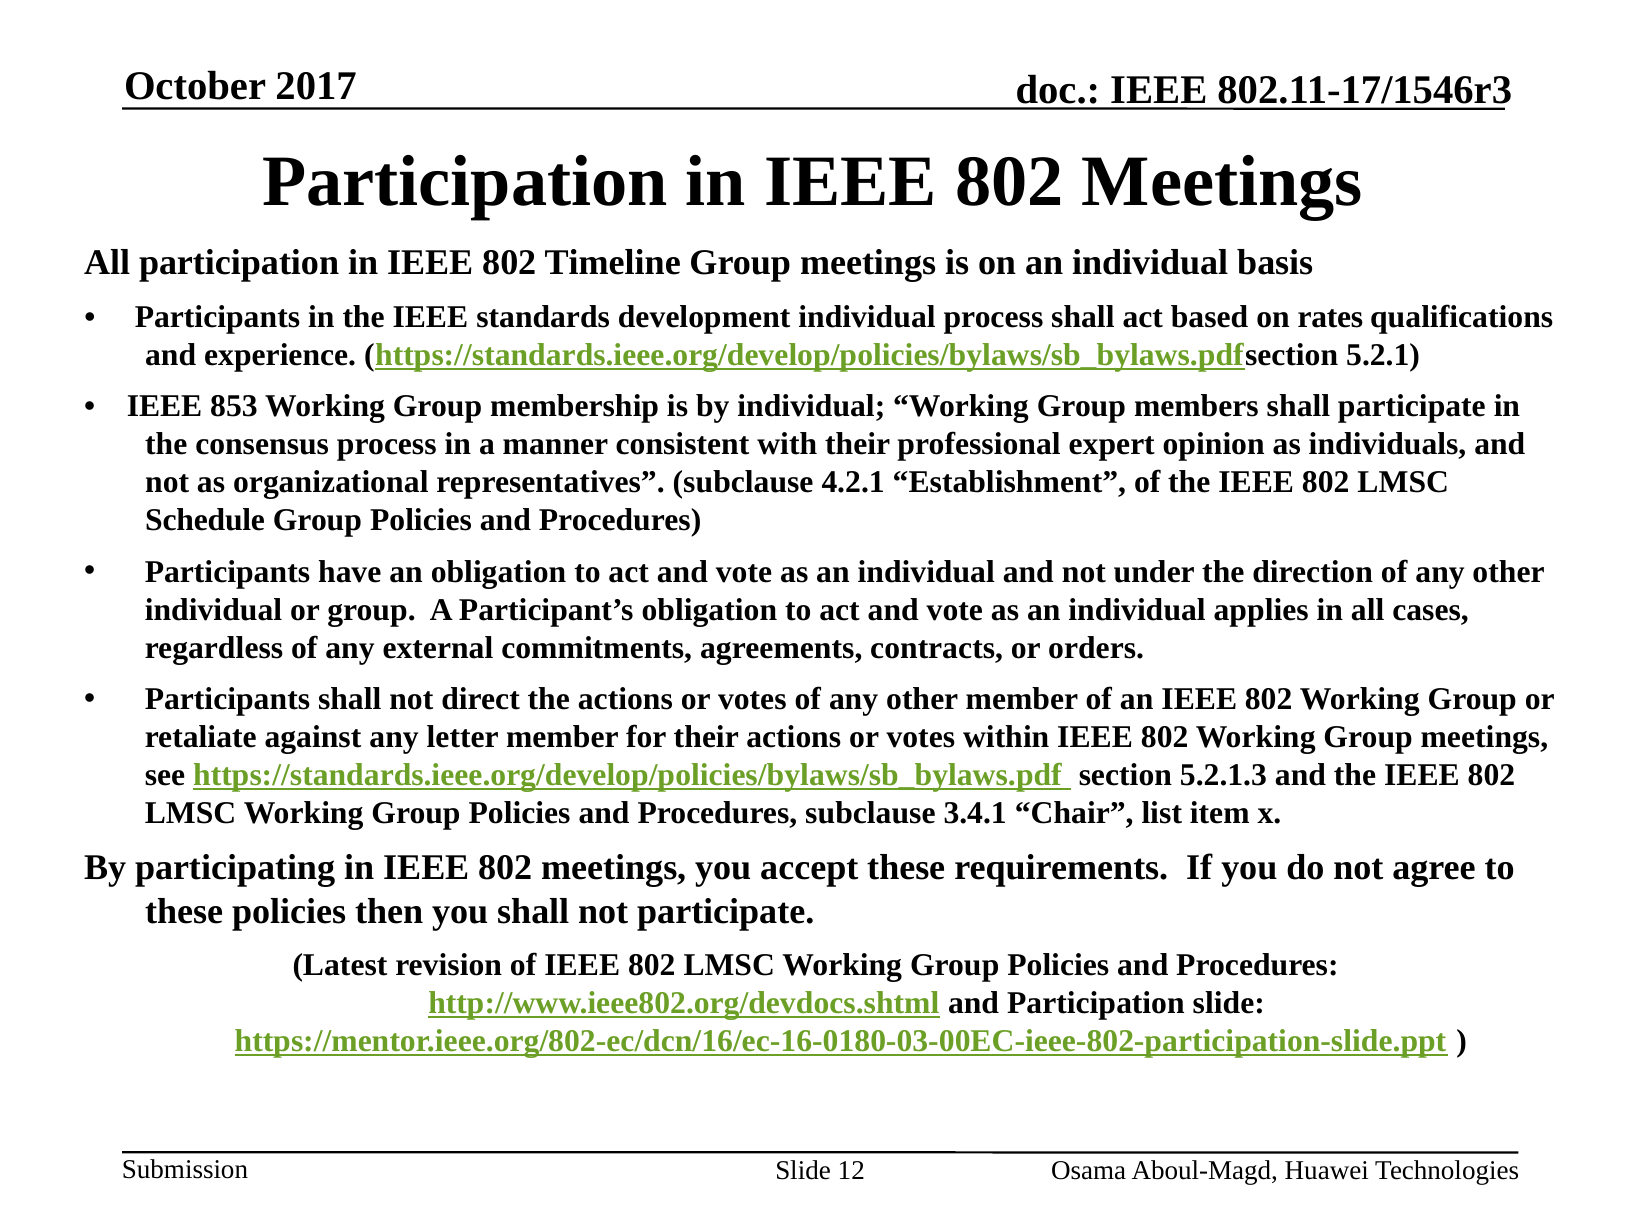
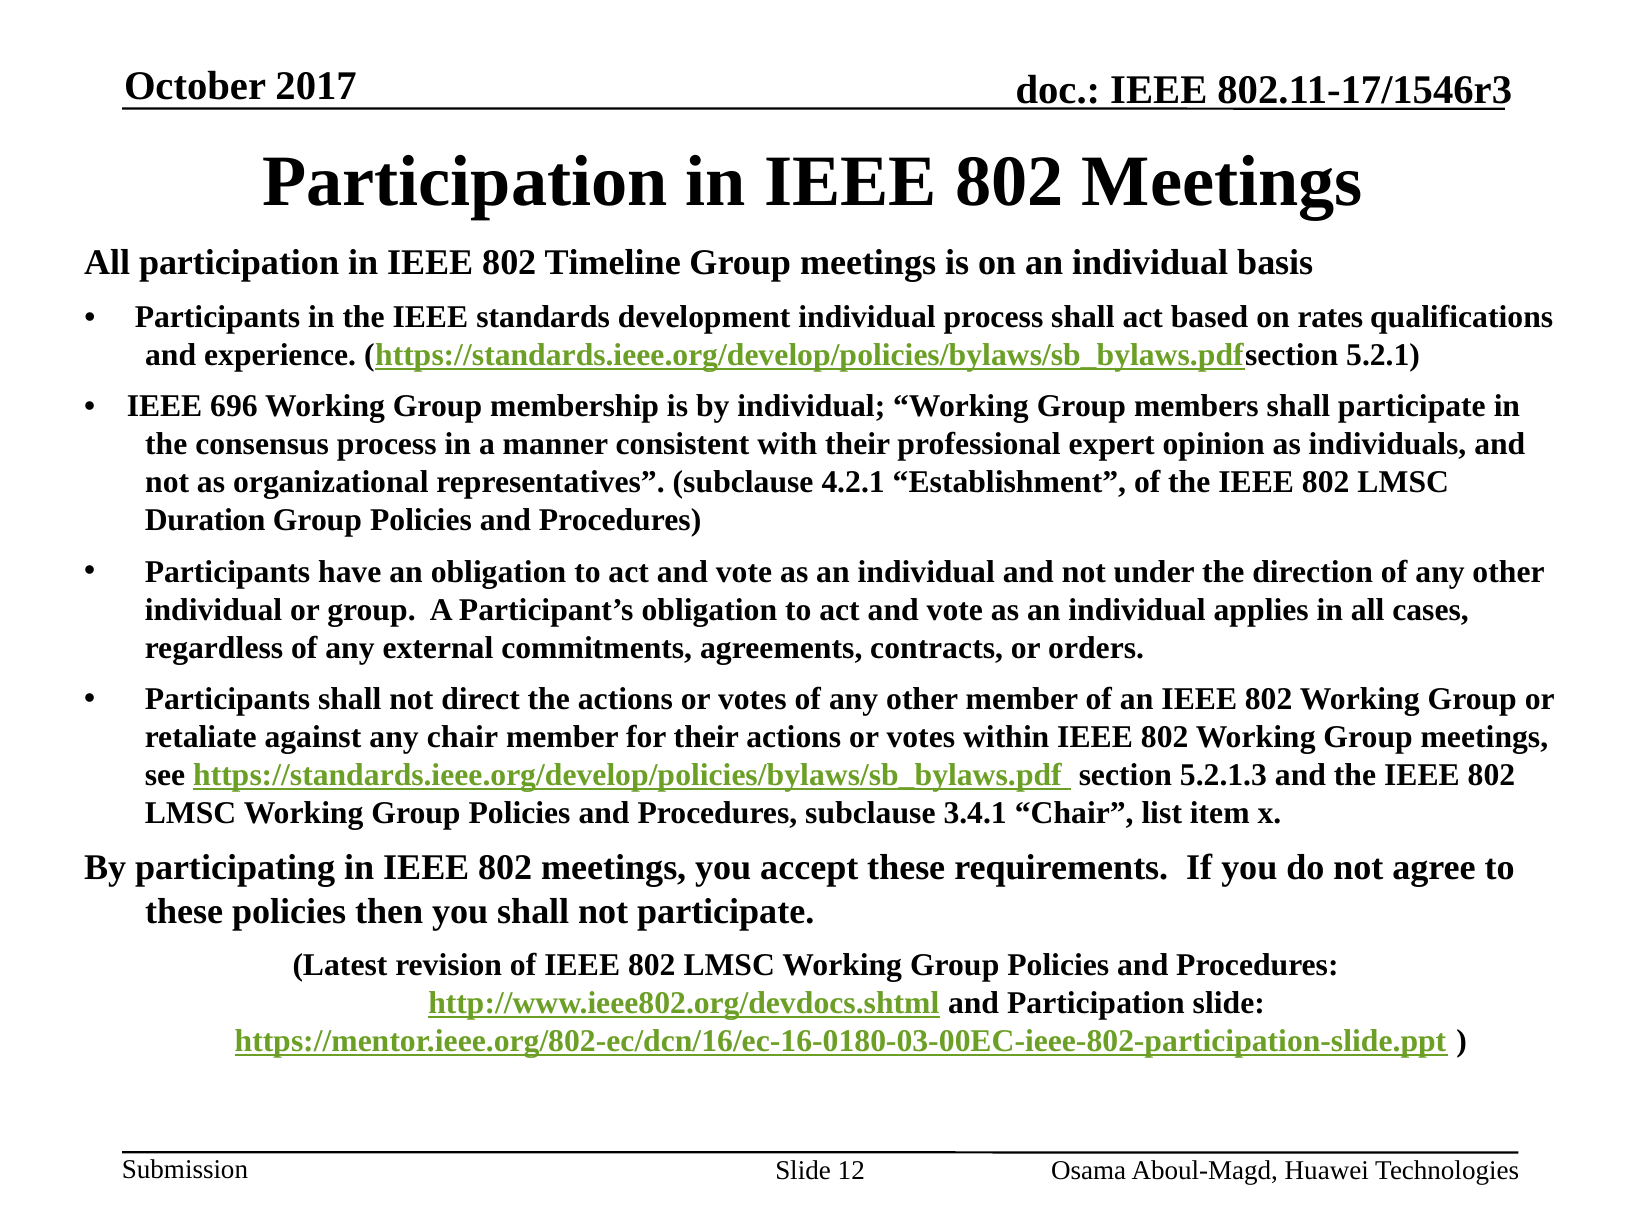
853: 853 -> 696 (234, 406)
Schedule: Schedule -> Duration (205, 520)
any letter: letter -> chair (463, 737)
